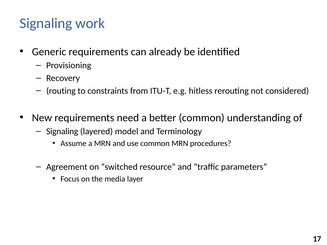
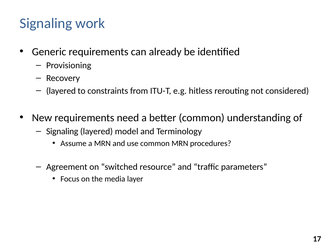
routing: routing -> layered (61, 91)
